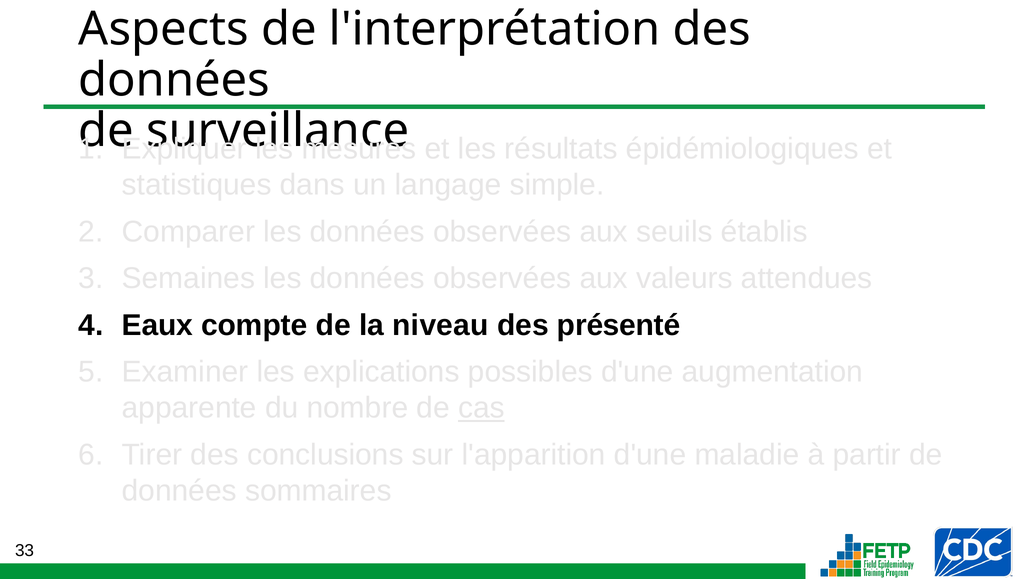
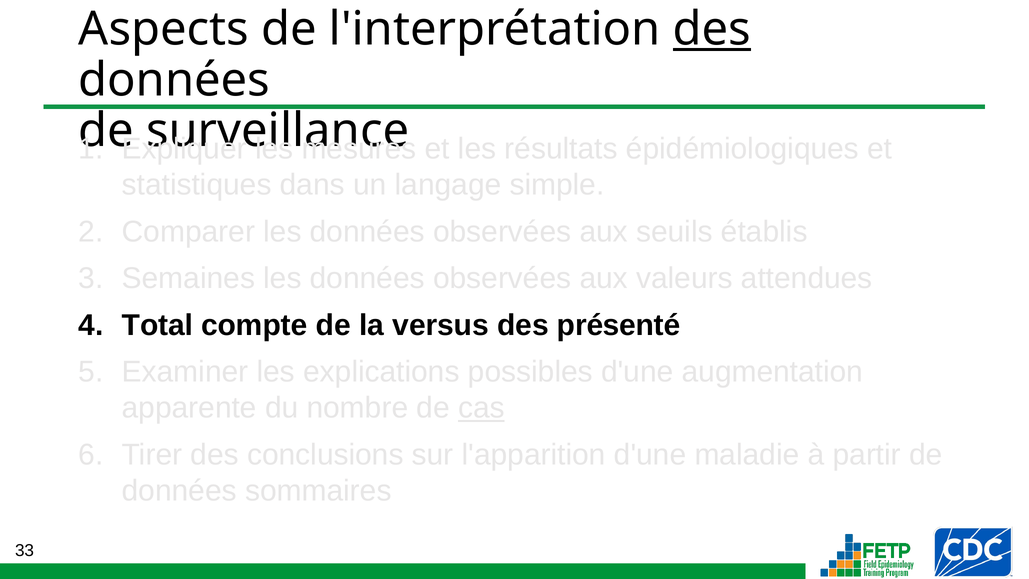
des underline: none -> present (712, 29)
Eaux: Eaux -> Total (157, 325)
niveau: niveau -> versus (441, 325)
